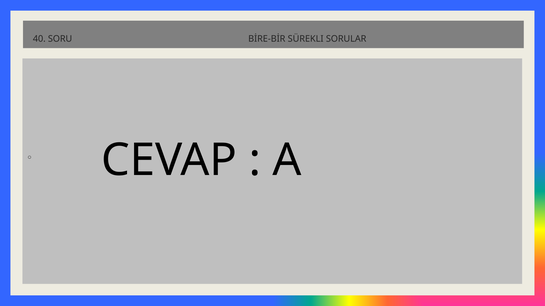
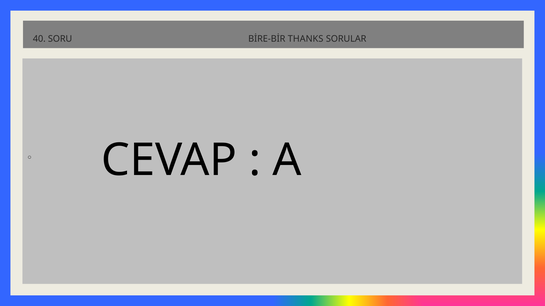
SÜREKLI: SÜREKLI -> THANKS (306, 39)
